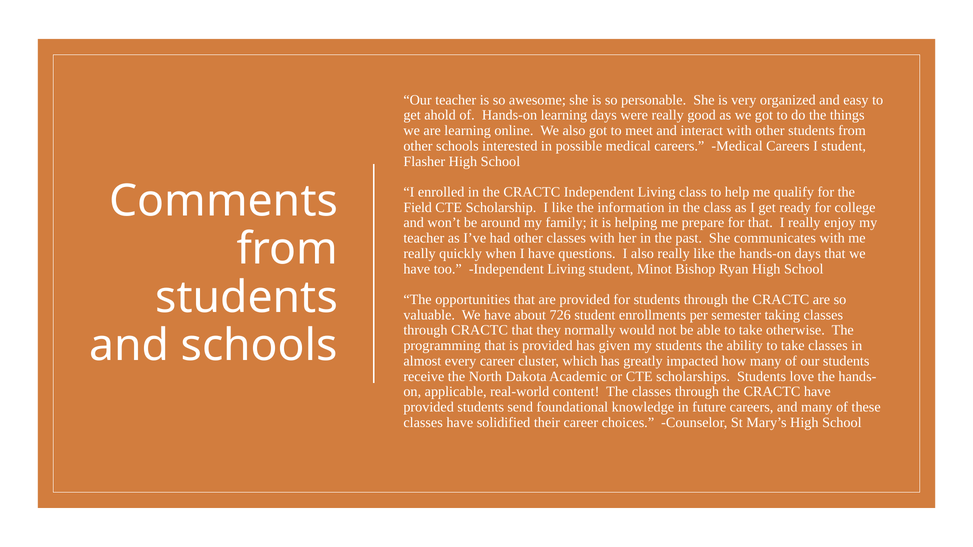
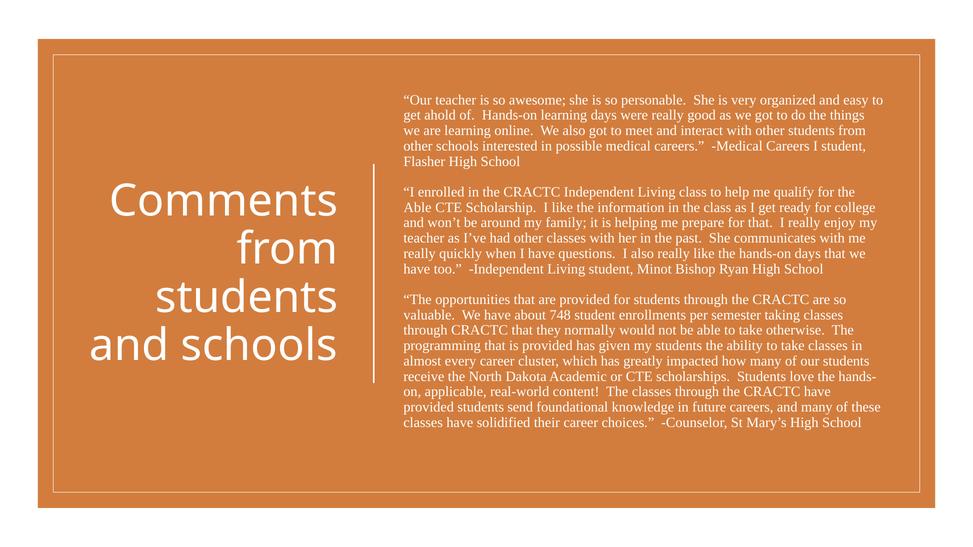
Field: Field -> Able (418, 208)
726: 726 -> 748 (560, 315)
